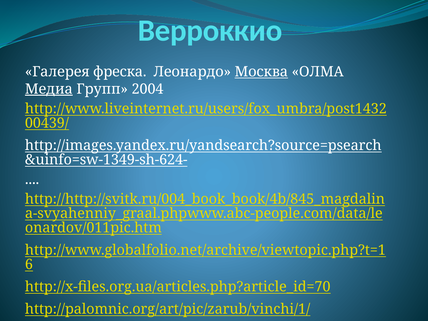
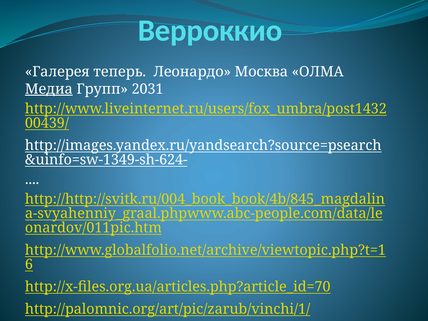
фреска: фреска -> теперь (120, 72)
Москва underline: present -> none (261, 72)
2004: 2004 -> 2031 (148, 89)
